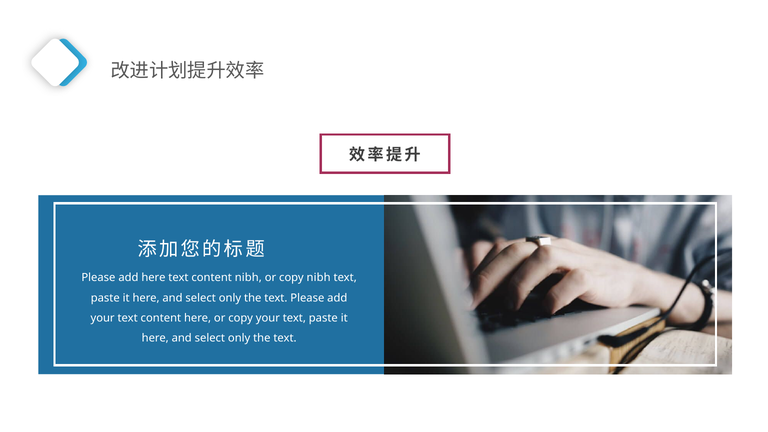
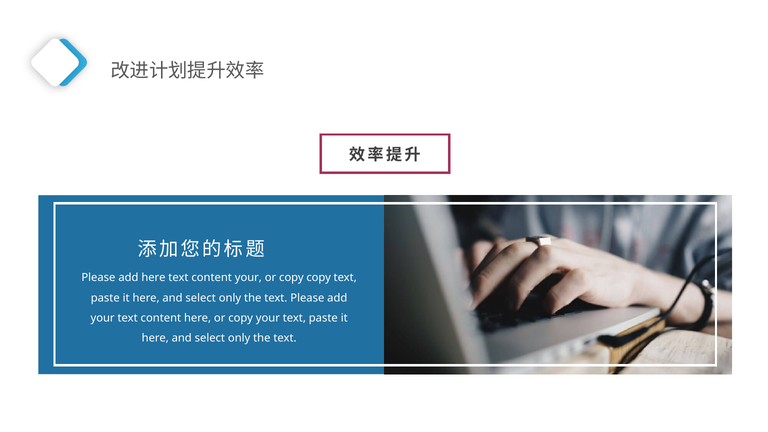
content nibh: nibh -> your (248, 278)
copy nibh: nibh -> copy (319, 278)
